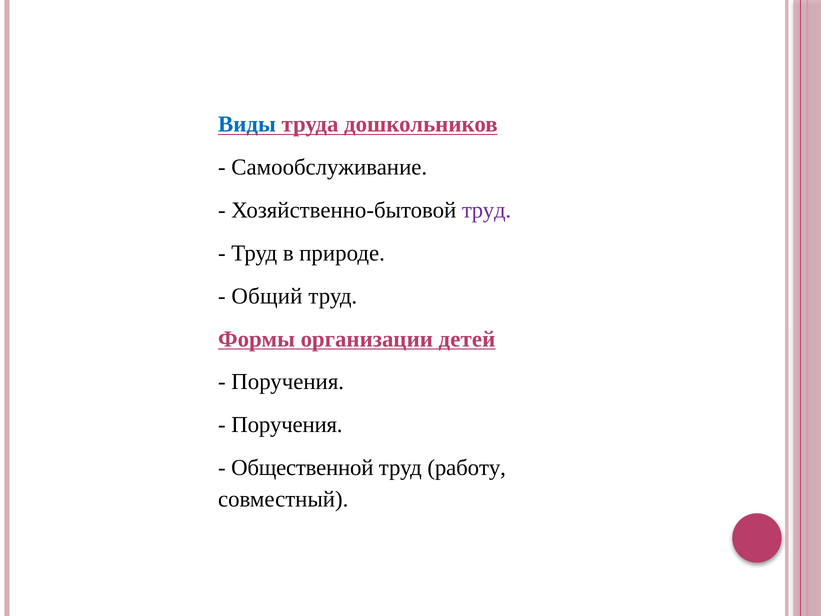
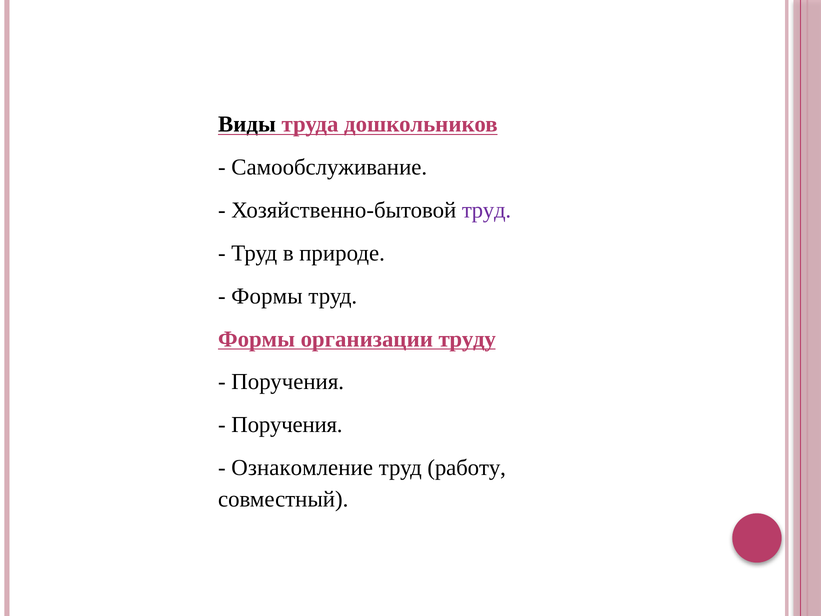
Виды colour: blue -> black (247, 124)
Общий: Общий -> Формы (267, 296)
детей: детей -> труду (467, 339)
Общественной: Общественной -> Ознакомление (302, 468)
